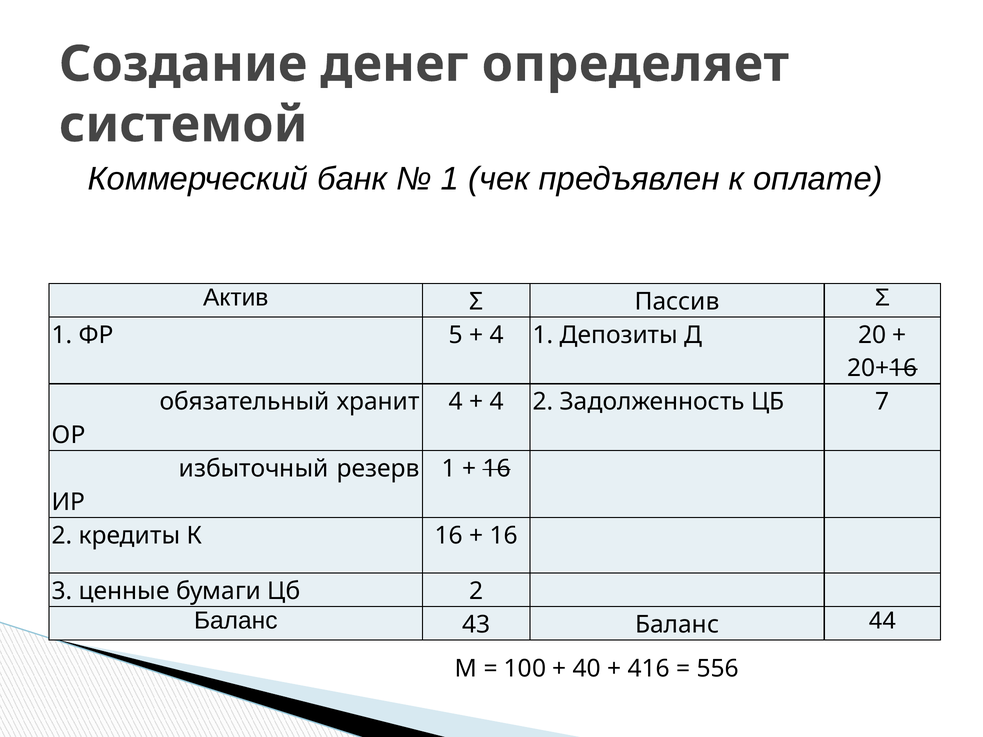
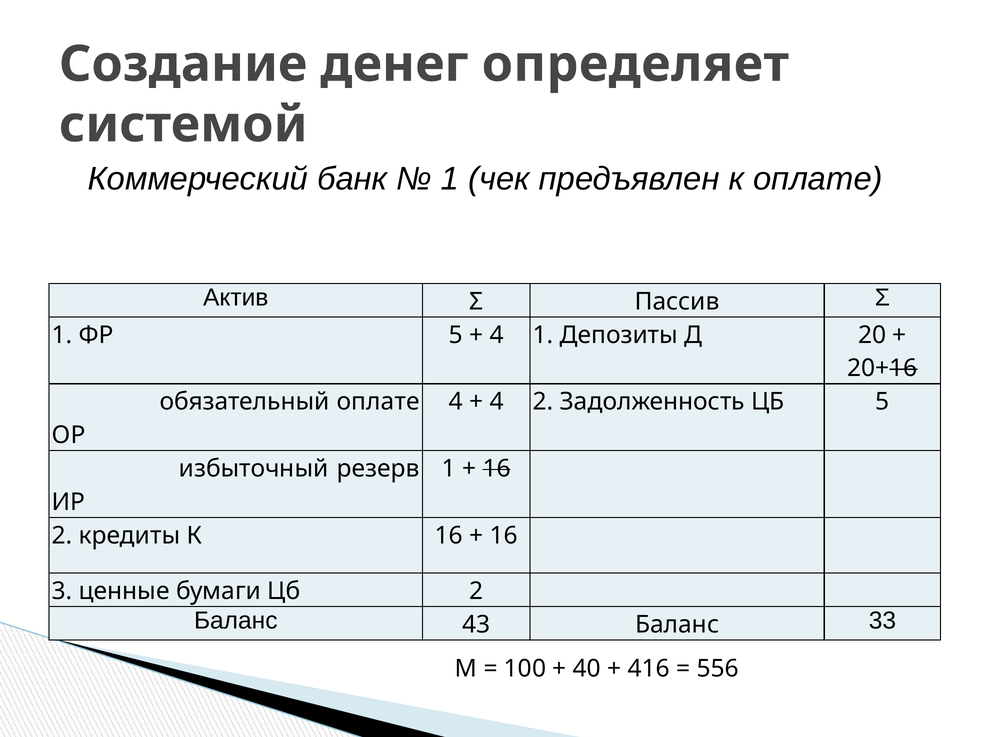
обязательный хранит: хранит -> оплате (378, 402)
ЦБ 7: 7 -> 5 (882, 402)
44: 44 -> 33 (882, 621)
